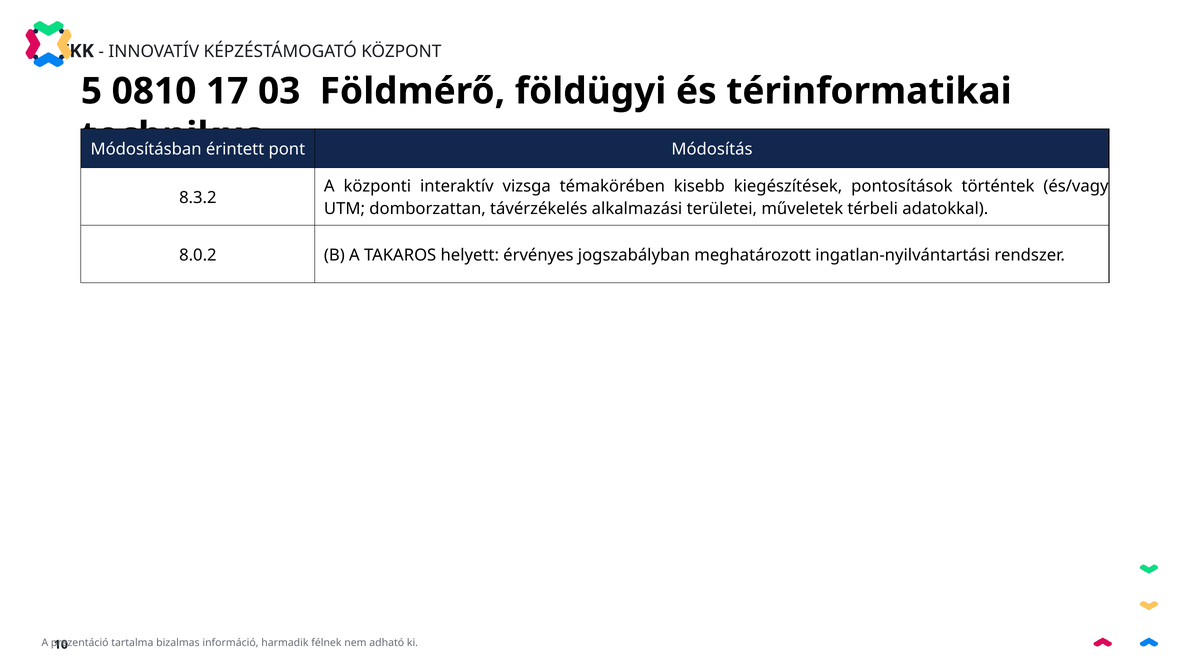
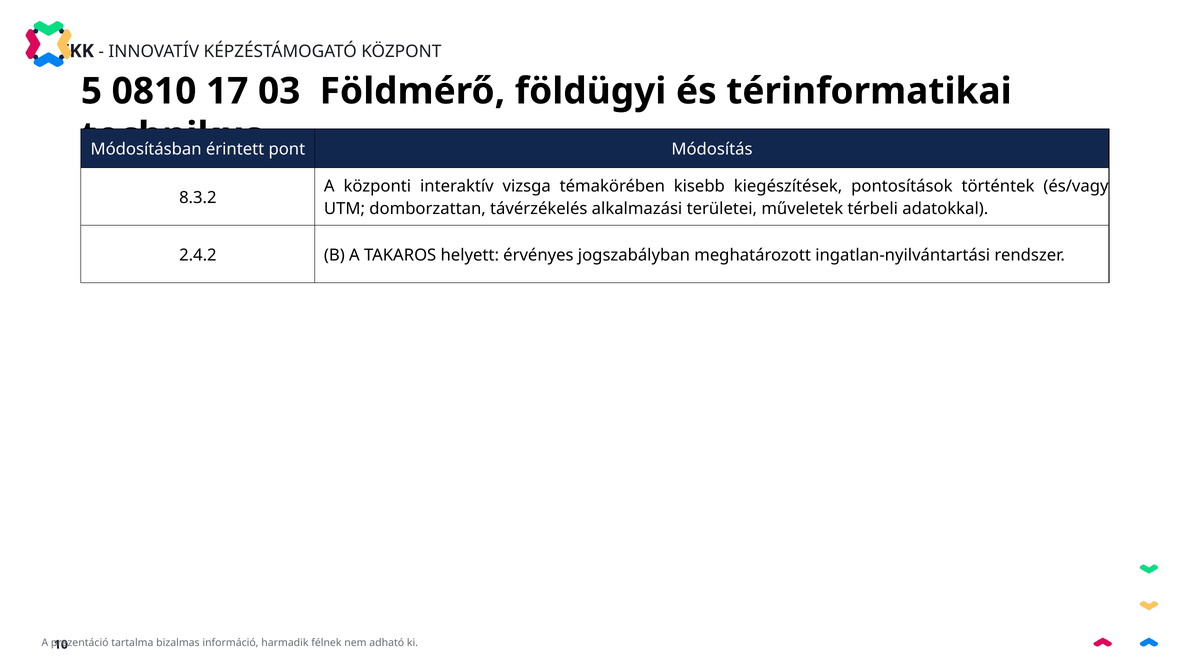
8.0.2: 8.0.2 -> 2.4.2 (198, 255)
